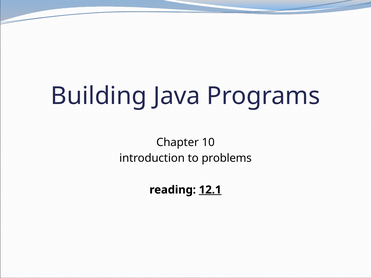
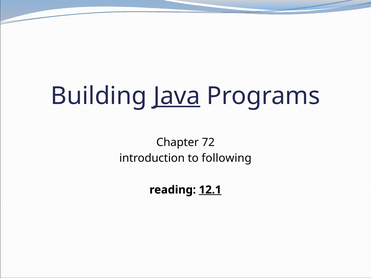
Java underline: none -> present (177, 96)
10: 10 -> 72 (208, 142)
problems: problems -> following (227, 158)
